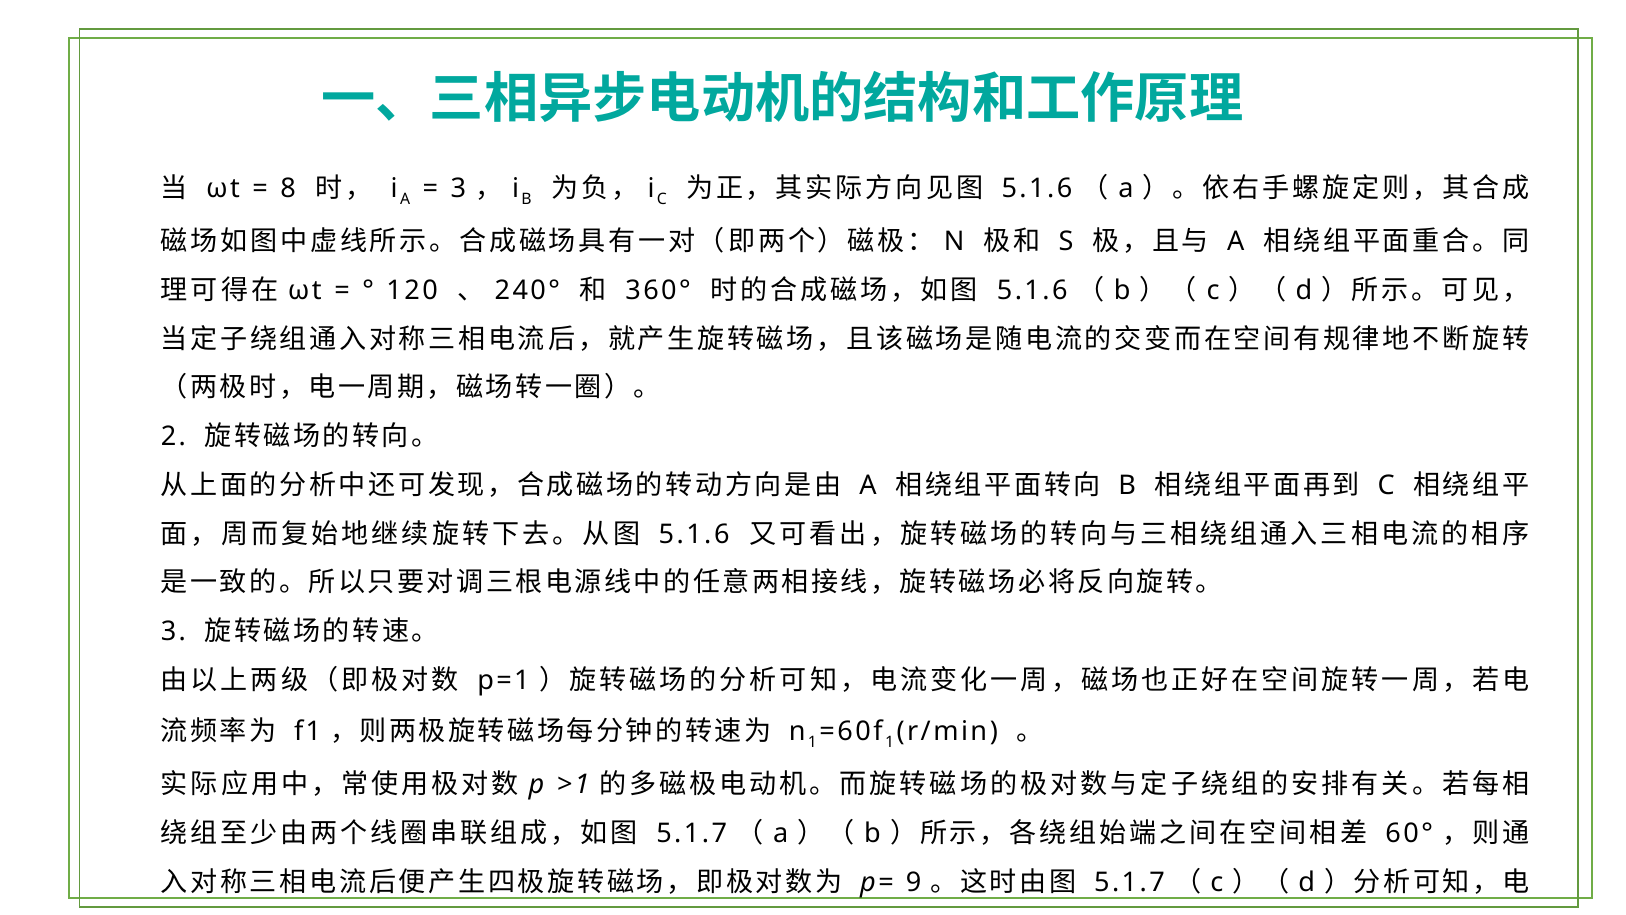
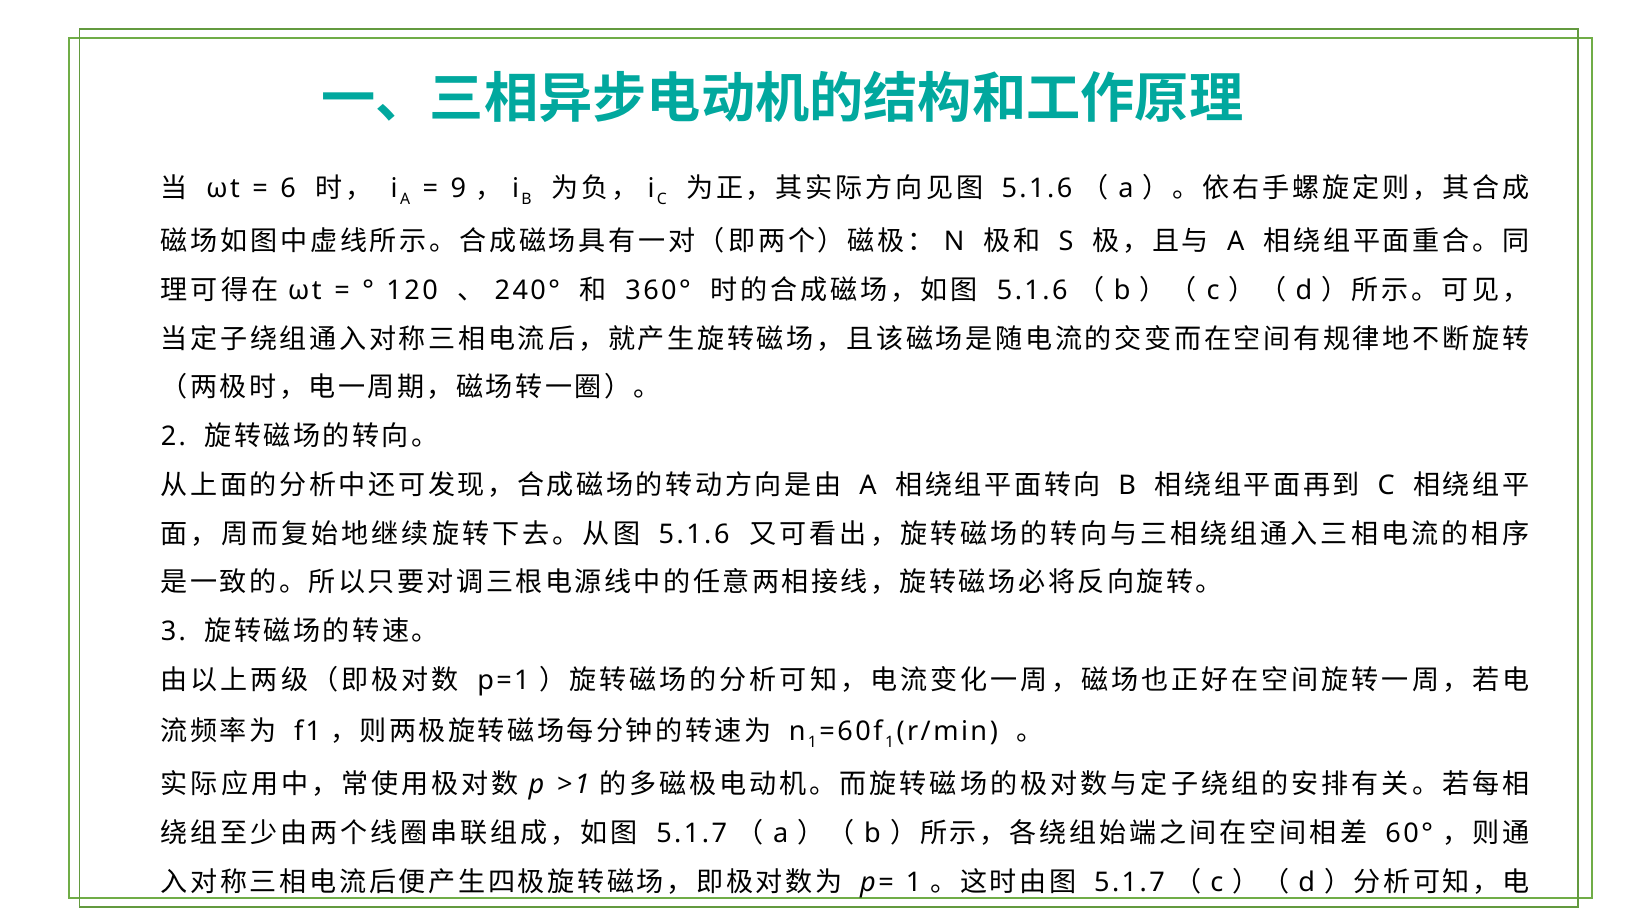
8: 8 -> 6 (288, 188)
3: 3 -> 9 (458, 188)
p= 9: 9 -> 1 (914, 882)
